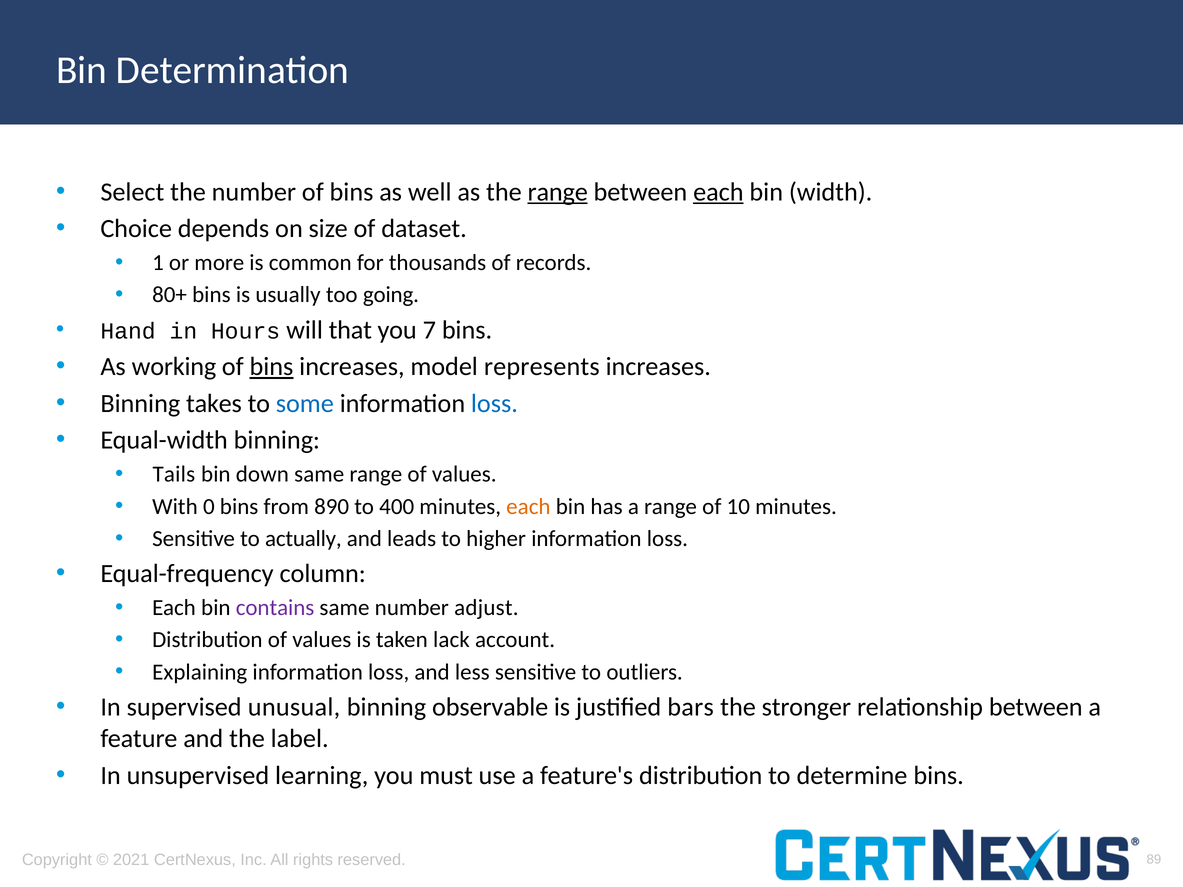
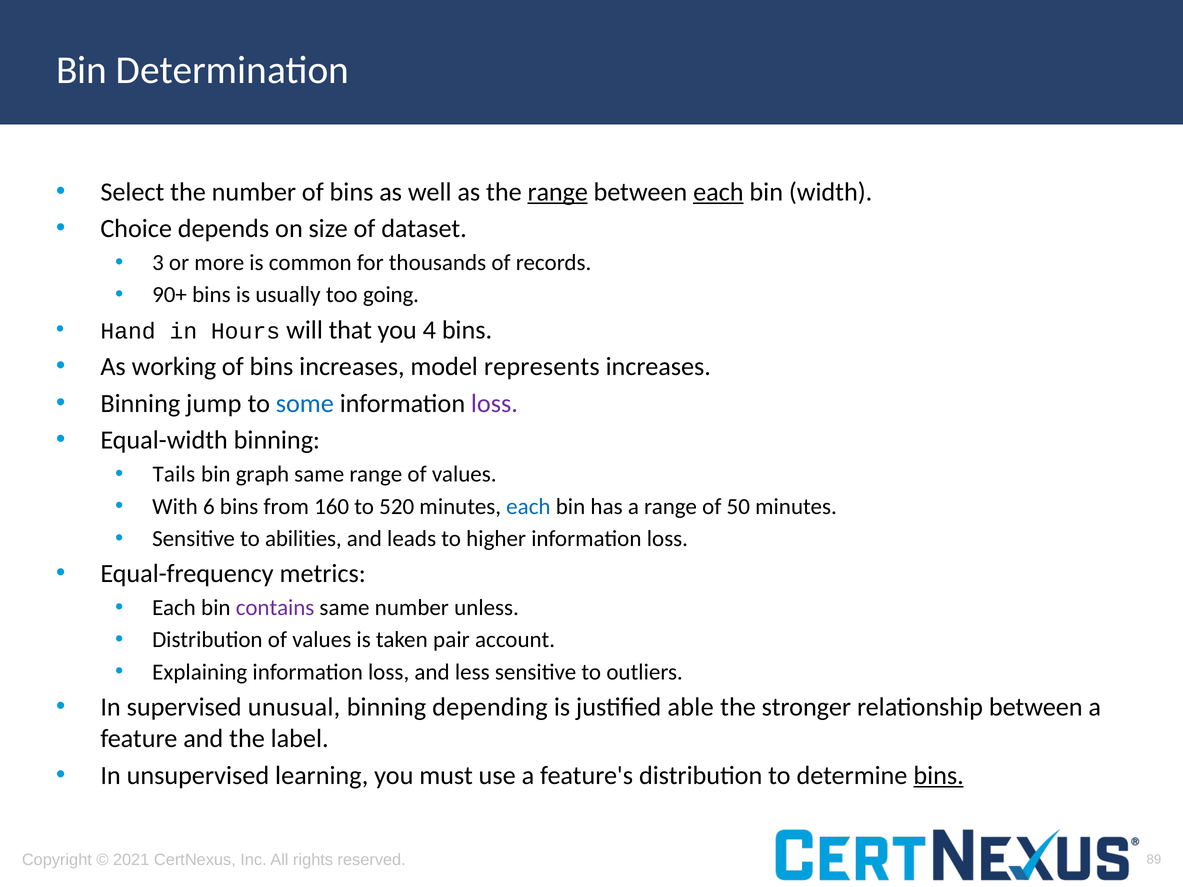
1: 1 -> 3 (158, 263)
80+: 80+ -> 90+ (170, 295)
7: 7 -> 4 (429, 330)
bins underline: present -> none (271, 367)
takes: takes -> jump (214, 404)
loss colour: blue -> purple (494, 404)
down: down -> graph (262, 474)
0: 0 -> 6 (209, 507)
890: 890 -> 160 (332, 507)
400: 400 -> 520 (397, 507)
each colour: orange -> blue (528, 507)
10: 10 -> 50 (738, 507)
actually: actually -> abilities (303, 539)
column: column -> metrics (323, 574)
adjust: adjust -> unless (487, 608)
lack: lack -> pair (451, 640)
observable: observable -> depending (490, 707)
bars: bars -> able (691, 707)
bins underline: none -> present (939, 776)
